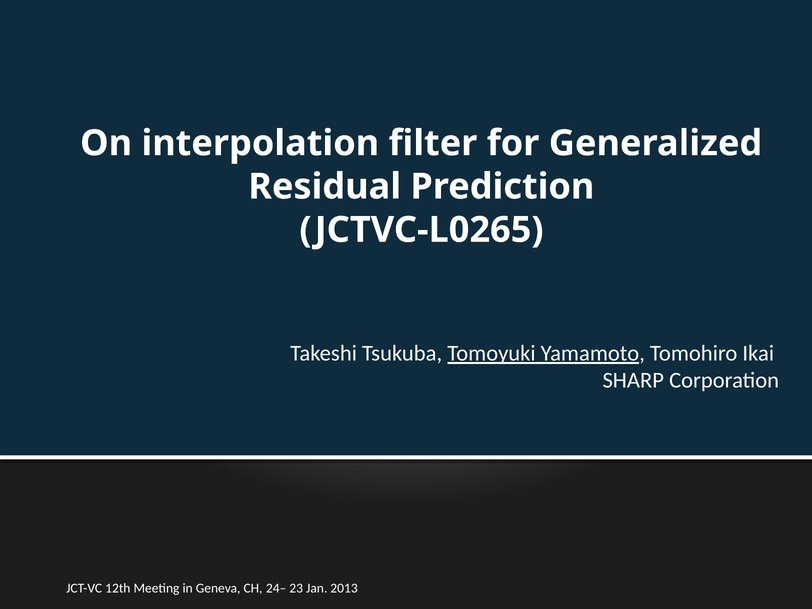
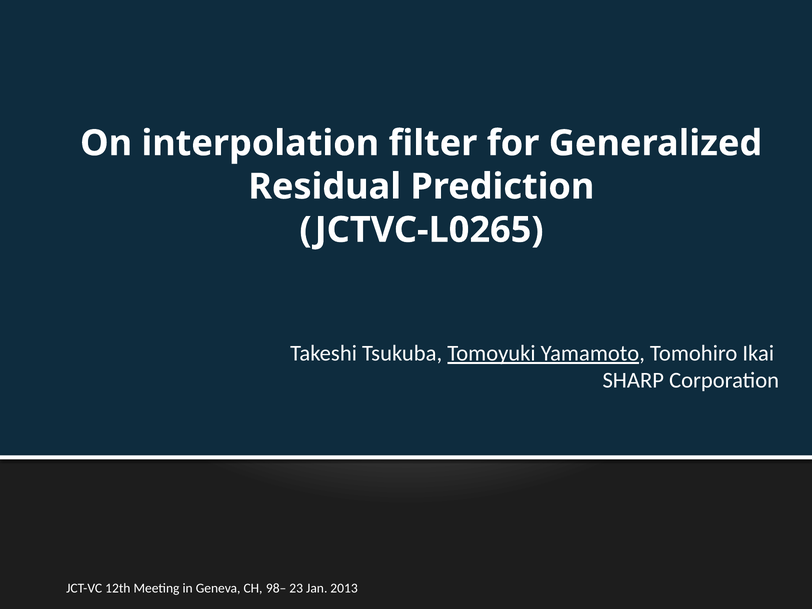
24–: 24– -> 98– (276, 588)
